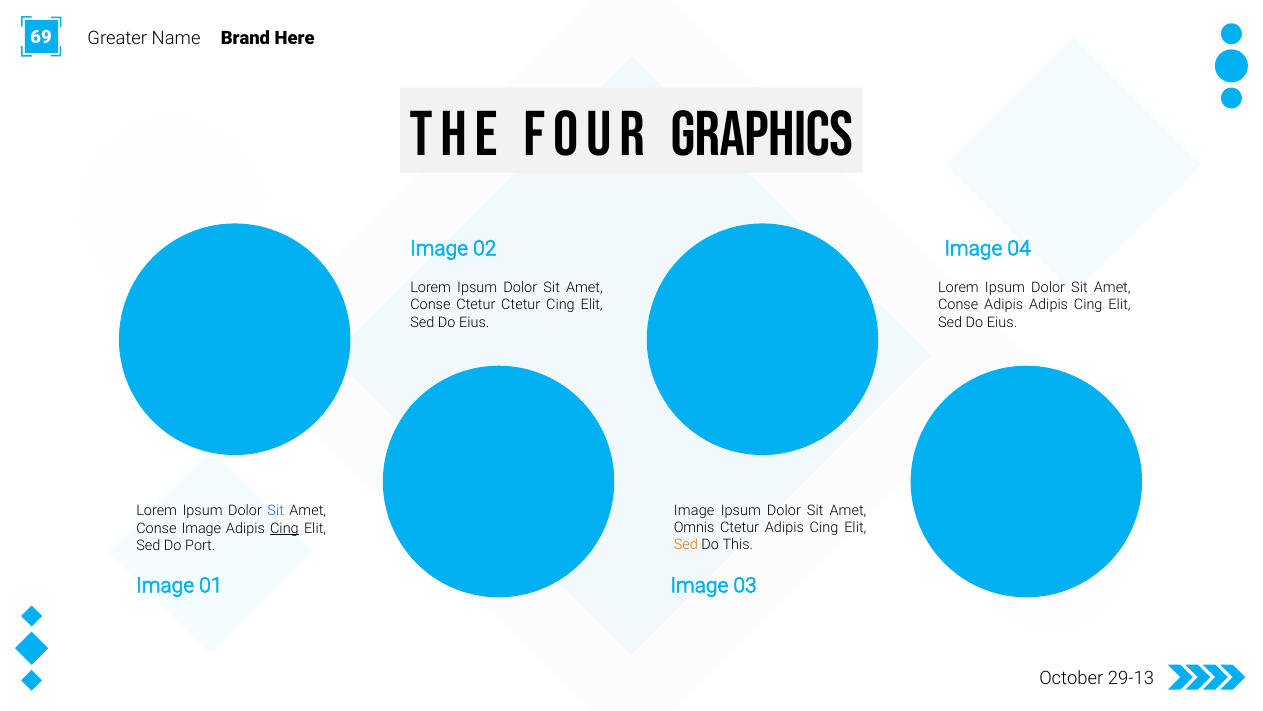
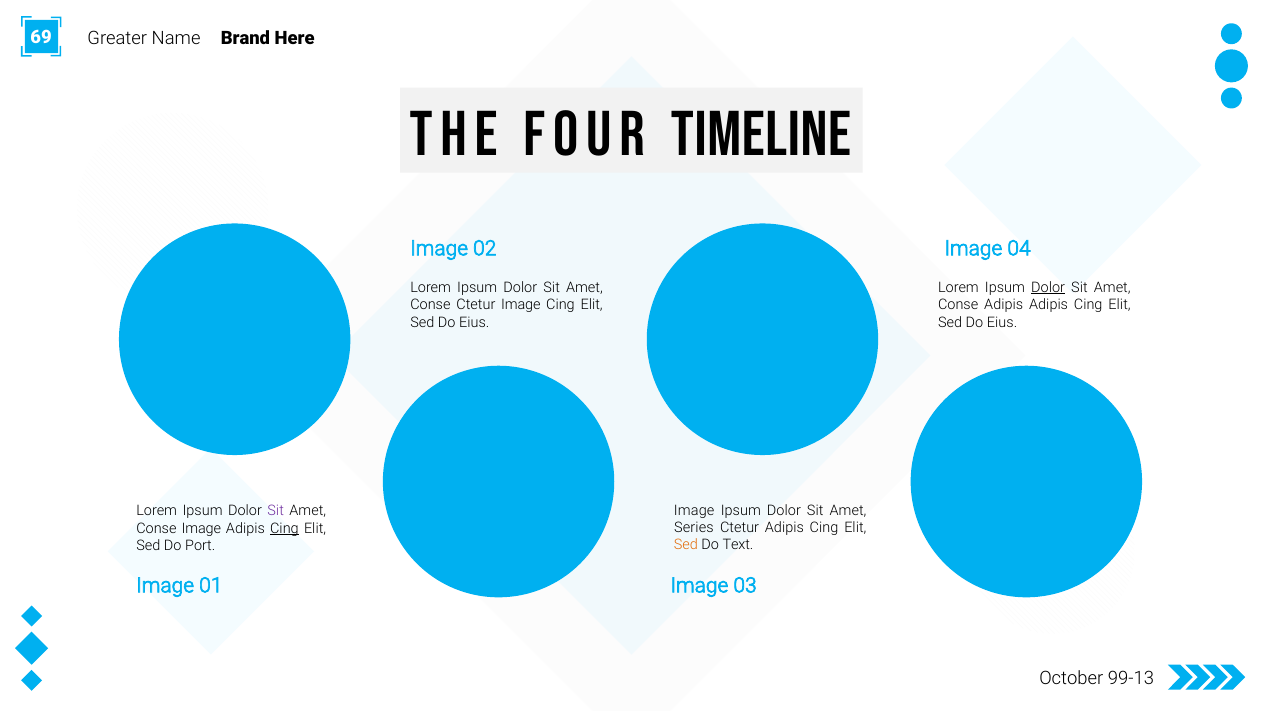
graphics: graphics -> timeline (761, 134)
Dolor underline: none -> present (1048, 287)
Ctetur Ctetur: Ctetur -> Image (521, 305)
Sit colour: blue -> purple (276, 511)
Omnis: Omnis -> Series (694, 527)
This: This -> Text (738, 545)
29-13: 29-13 -> 99-13 (1131, 678)
